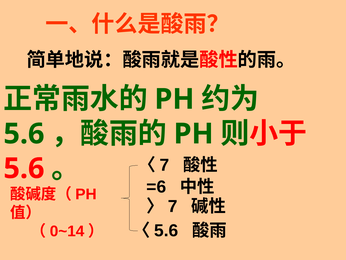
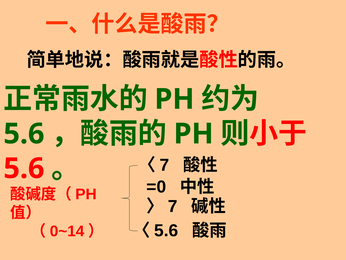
=6: =6 -> =0 (156, 187)
